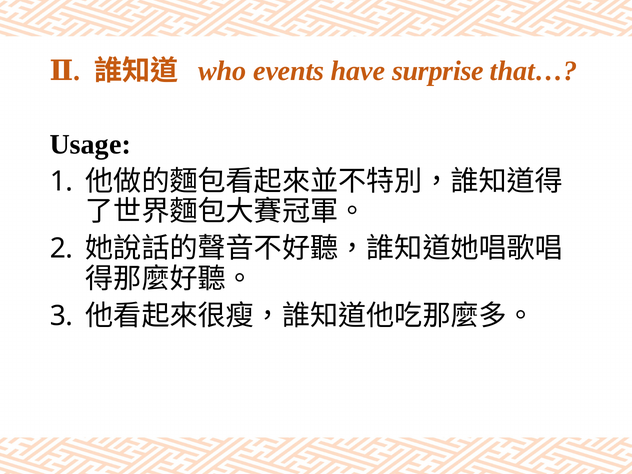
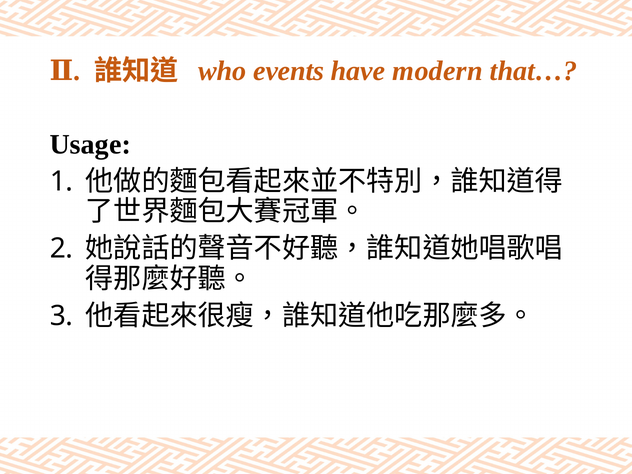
surprise: surprise -> modern (438, 71)
